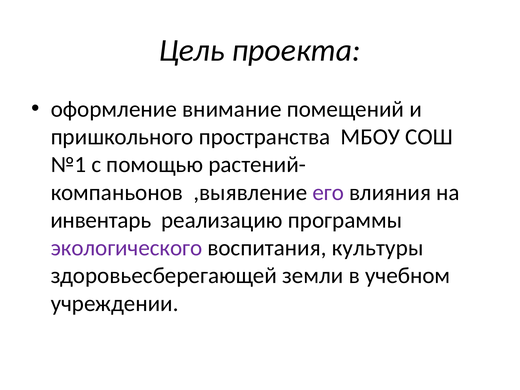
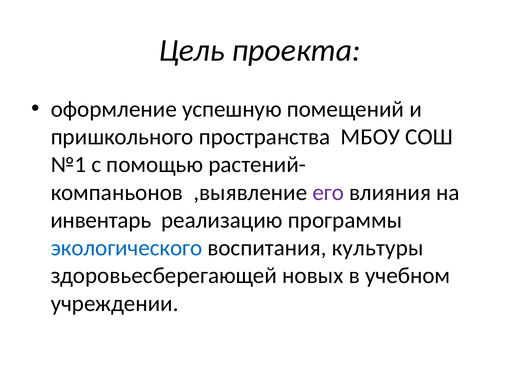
внимание: внимание -> успешную (232, 109)
экологического colour: purple -> blue (126, 248)
земли: земли -> новых (313, 276)
